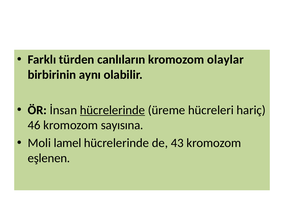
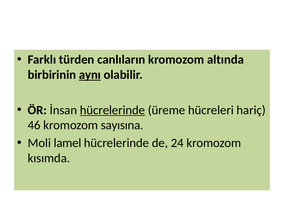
olaylar: olaylar -> altında (226, 60)
aynı underline: none -> present (90, 75)
43: 43 -> 24 (177, 143)
eşlenen: eşlenen -> kısımda (49, 158)
